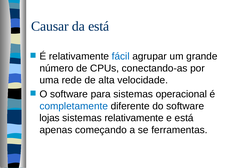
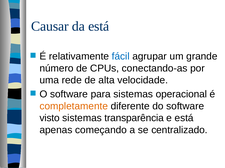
completamente colour: blue -> orange (74, 107)
lojas: lojas -> visto (50, 119)
sistemas relativamente: relativamente -> transparência (134, 119)
ferramentas: ferramentas -> centralizado (179, 131)
